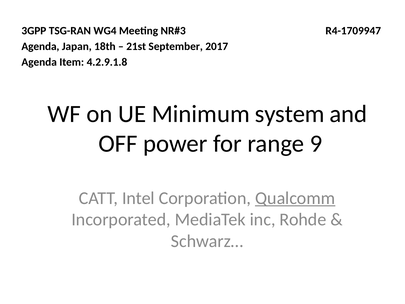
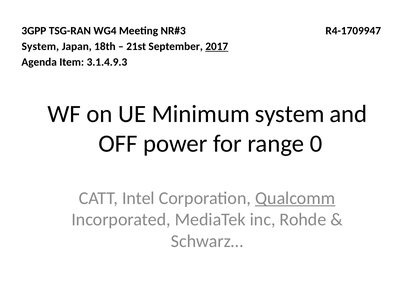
Agenda: Agenda -> System (40, 46)
2017 underline: none -> present (217, 46)
4.2.9.1.8: 4.2.9.1.8 -> 3.1.4.9.3 (107, 62)
9: 9 -> 0 (316, 143)
